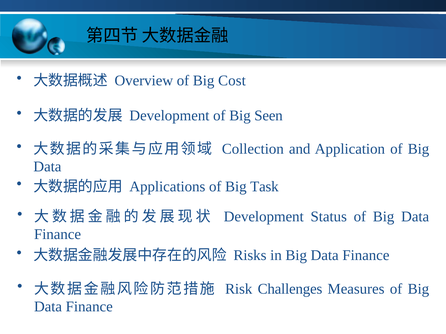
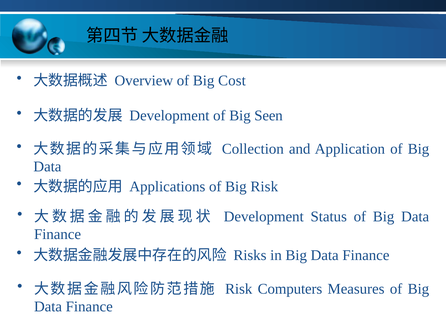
Big Task: Task -> Risk (264, 187)
Challenges: Challenges -> Computers (290, 289)
